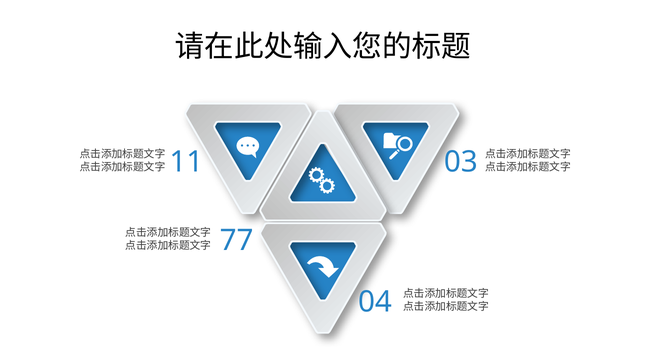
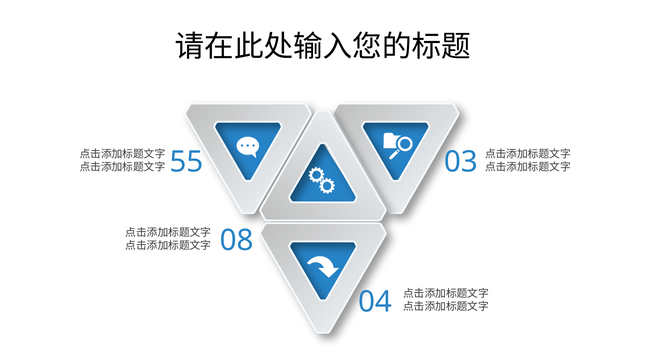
11: 11 -> 55 (186, 162)
77: 77 -> 08 (237, 240)
